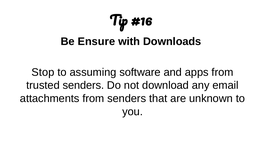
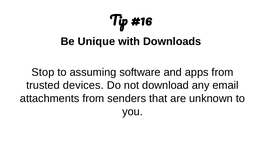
Ensure: Ensure -> Unique (96, 41)
trusted senders: senders -> devices (83, 85)
